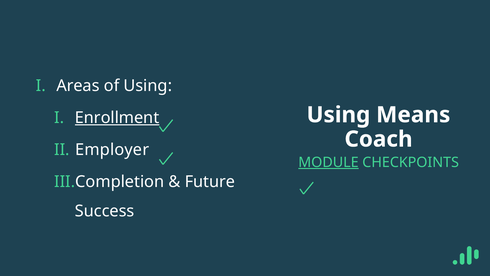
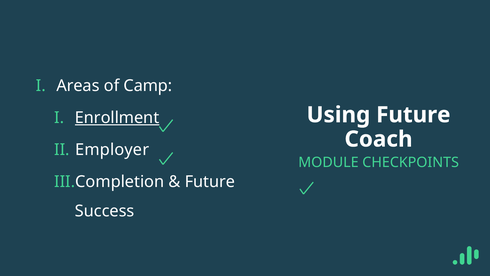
of Using: Using -> Camp (148, 86)
Using Means: Means -> Future (413, 115)
MODULE underline: present -> none (328, 162)
